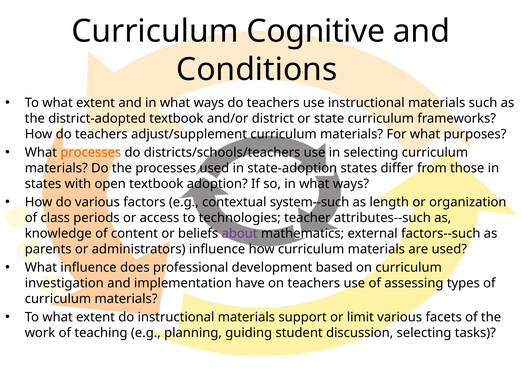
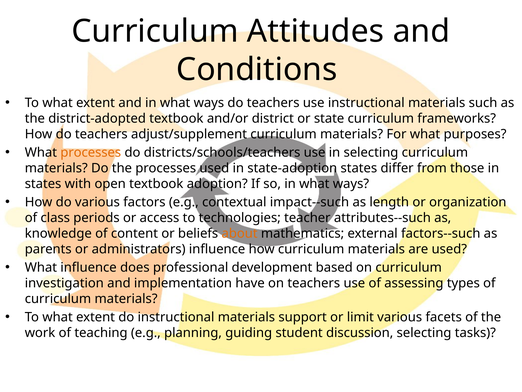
Cognitive: Cognitive -> Attitudes (316, 31)
system--such: system--such -> impact--such (309, 202)
about colour: purple -> orange (240, 233)
